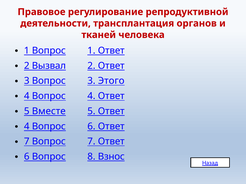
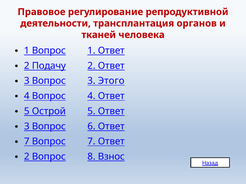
Вызвал: Вызвал -> Подачу (49, 66)
Вместе: Вместе -> Острой (49, 111)
4: 4 -> 3 (27, 127)
6: 6 -> 2 (27, 157)
